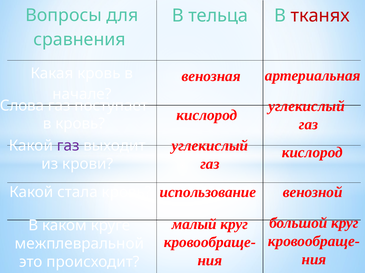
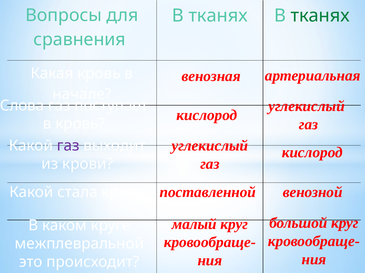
тельца: тельца -> тканях (218, 16)
тканях colour: red -> green (320, 16)
использование: использование -> поставленной (208, 193)
